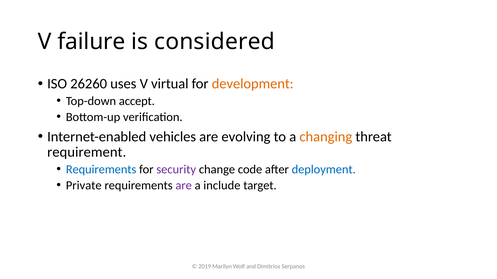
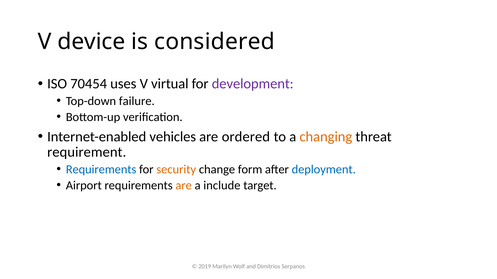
failure: failure -> device (91, 42)
26260: 26260 -> 70454 (89, 84)
development colour: orange -> purple (253, 84)
accept: accept -> failure (137, 101)
evolving: evolving -> ordered (246, 137)
security colour: purple -> orange (176, 170)
code: code -> form (250, 170)
Private: Private -> Airport (84, 186)
are colour: purple -> orange (184, 186)
